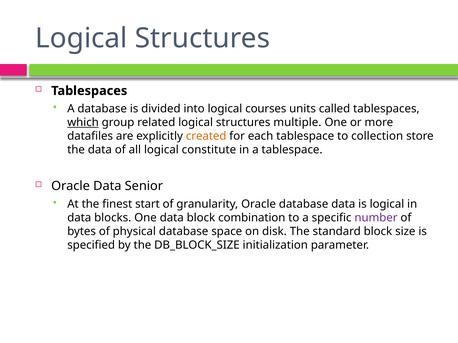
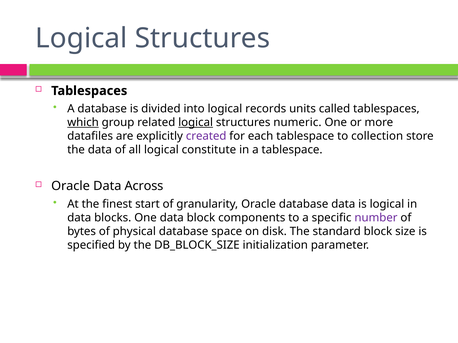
courses: courses -> records (266, 109)
logical underline: none -> present (196, 123)
multiple: multiple -> numeric (297, 123)
created colour: orange -> purple (206, 136)
Senior: Senior -> Across (144, 186)
combination: combination -> components (252, 218)
